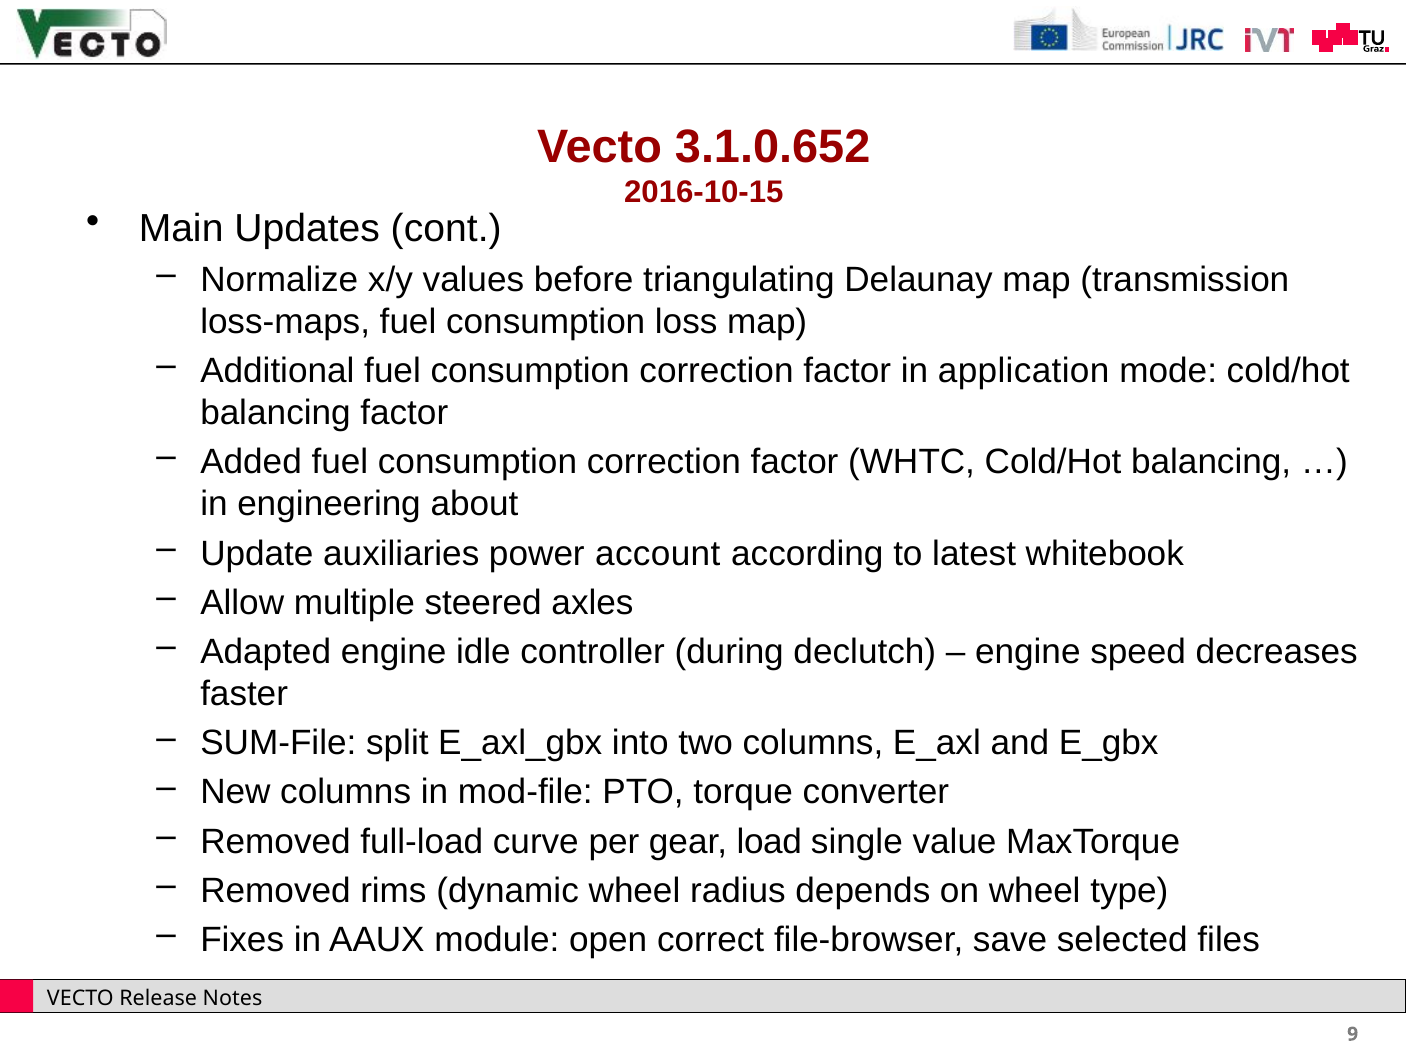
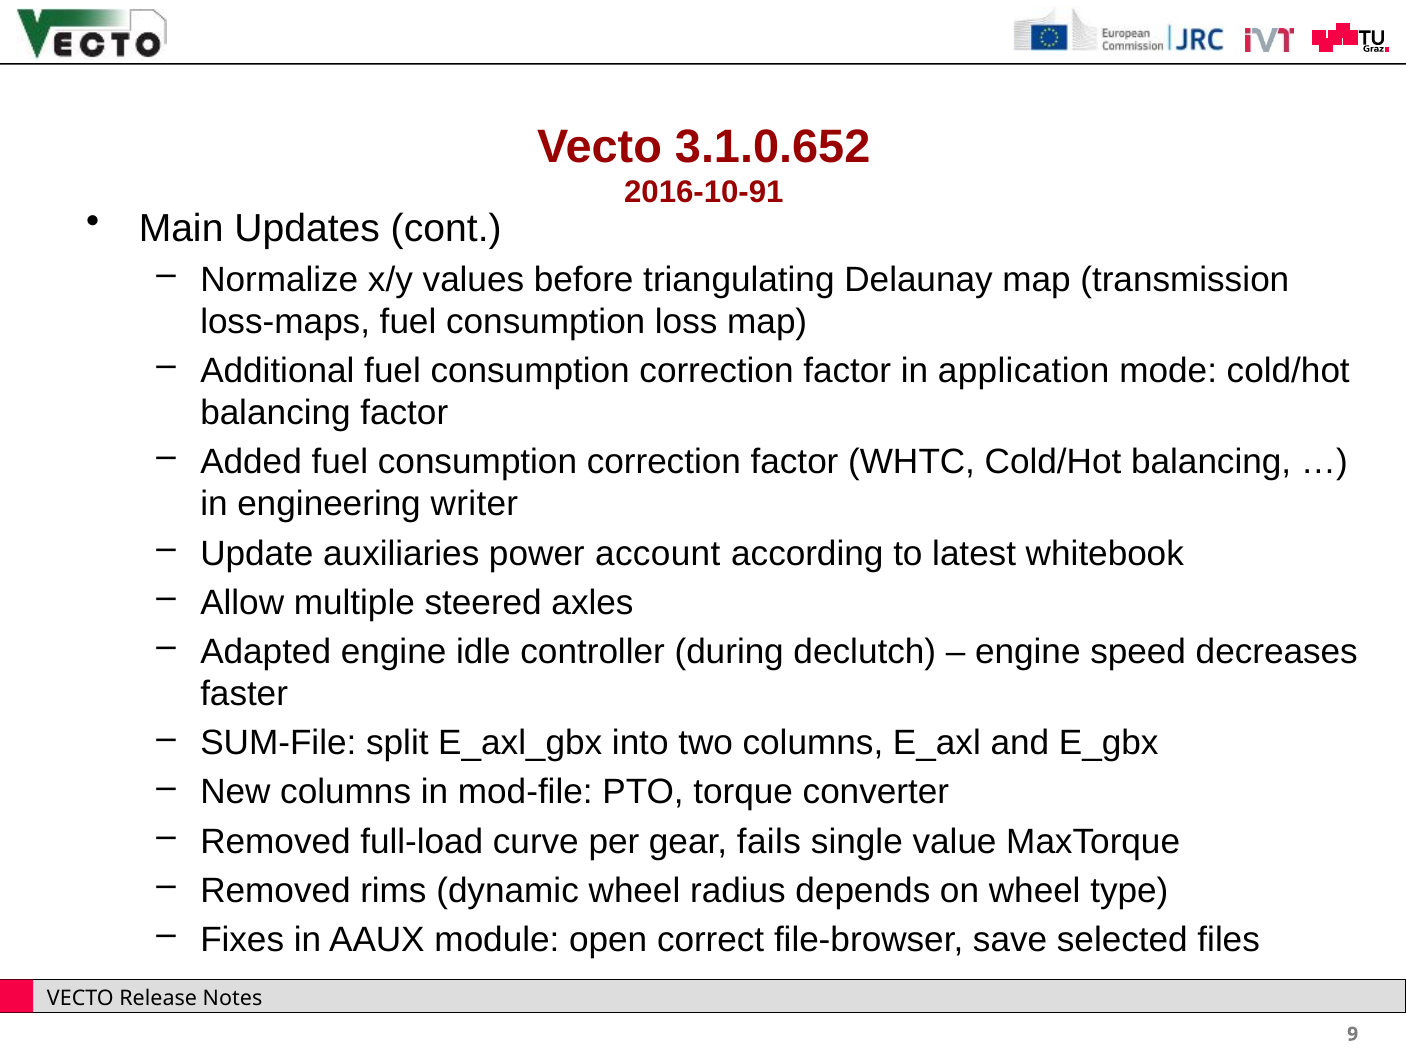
2016-10-15: 2016-10-15 -> 2016-10-91 (704, 192)
about: about -> writer (474, 505)
load: load -> fails (769, 842)
